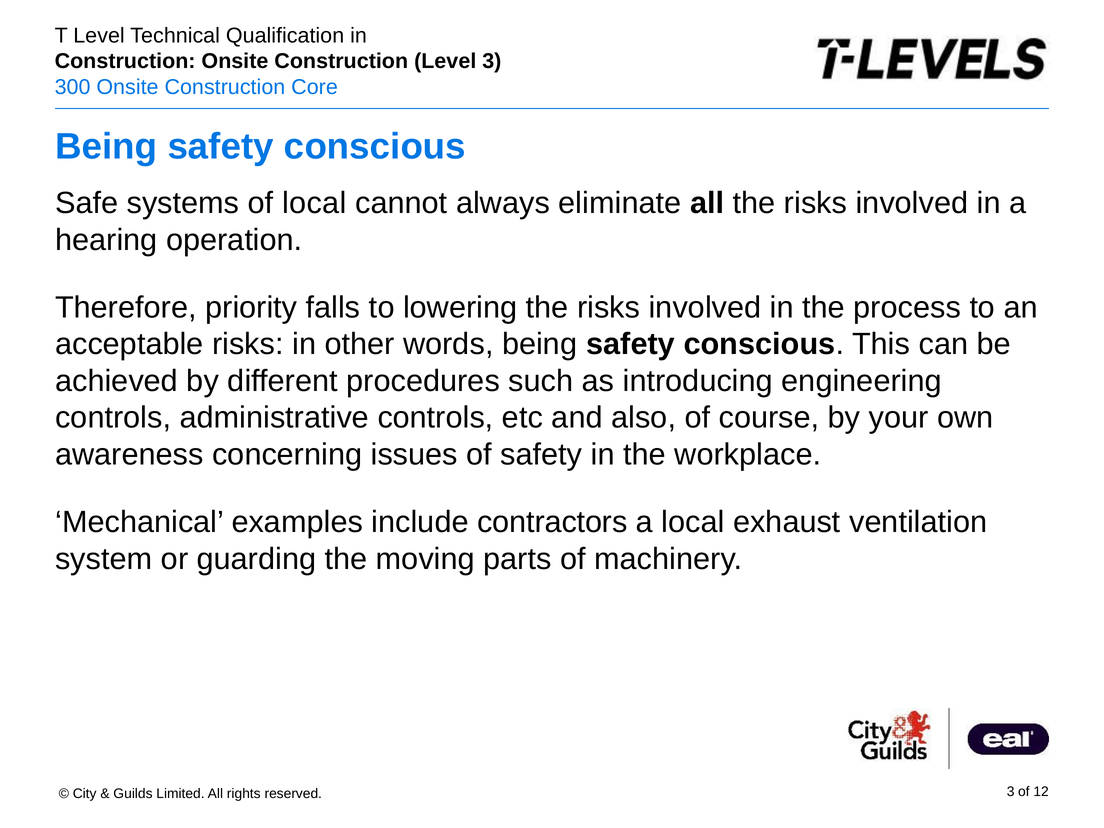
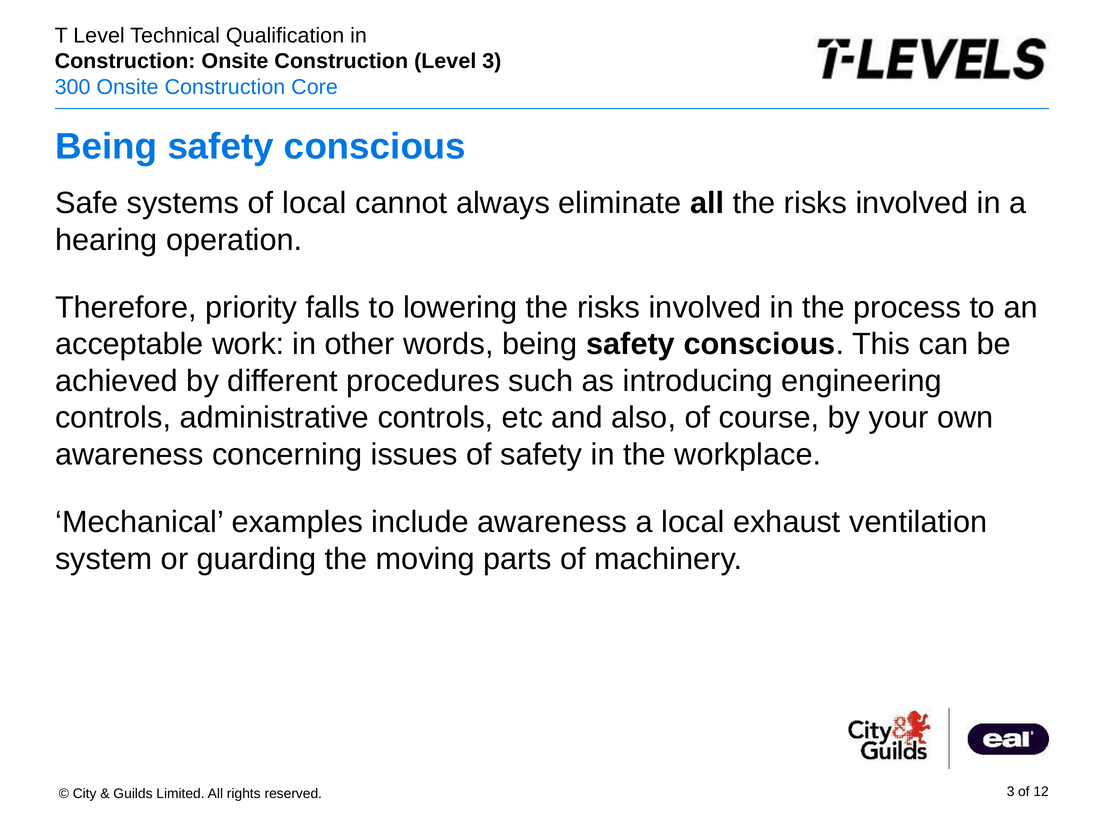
acceptable risks: risks -> work (248, 344)
include contractors: contractors -> awareness (552, 522)
